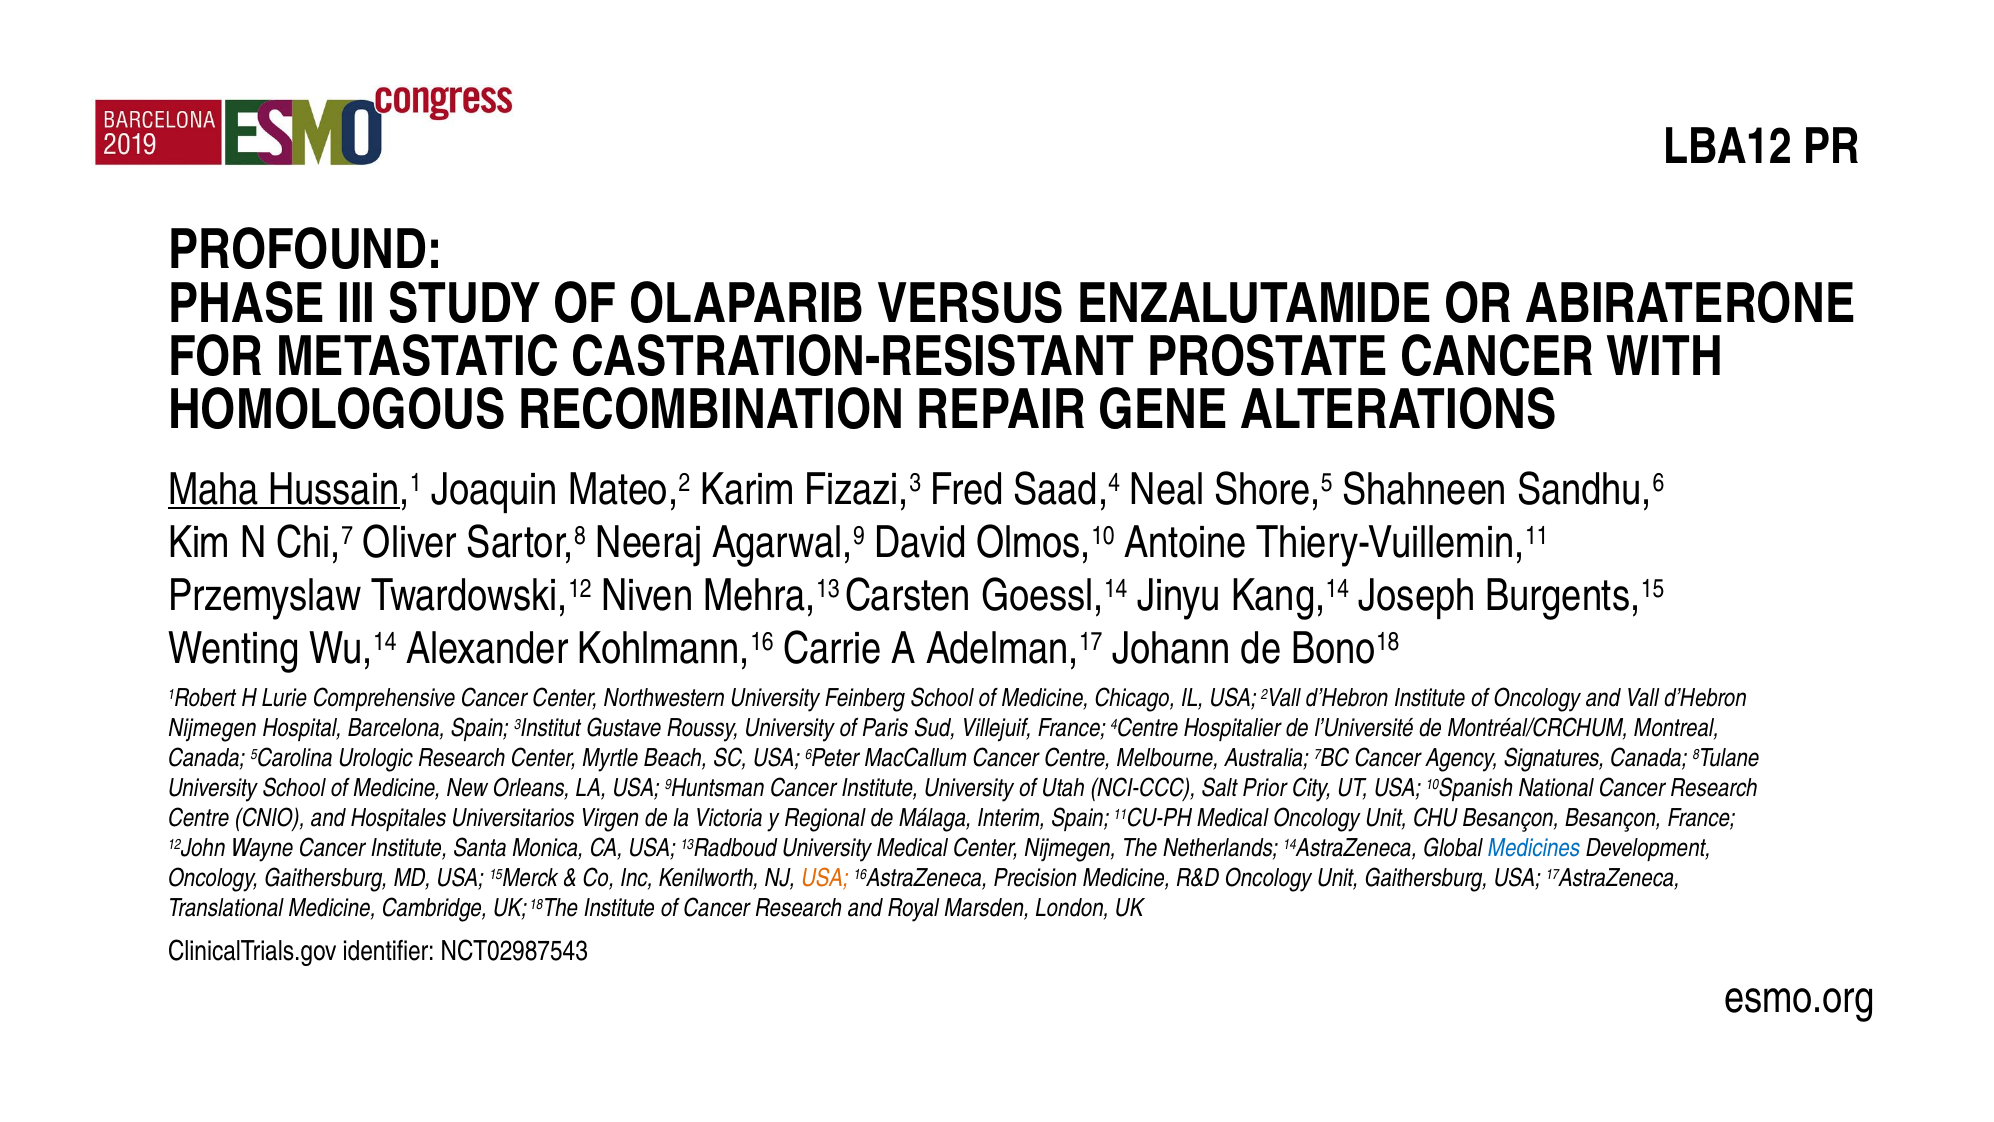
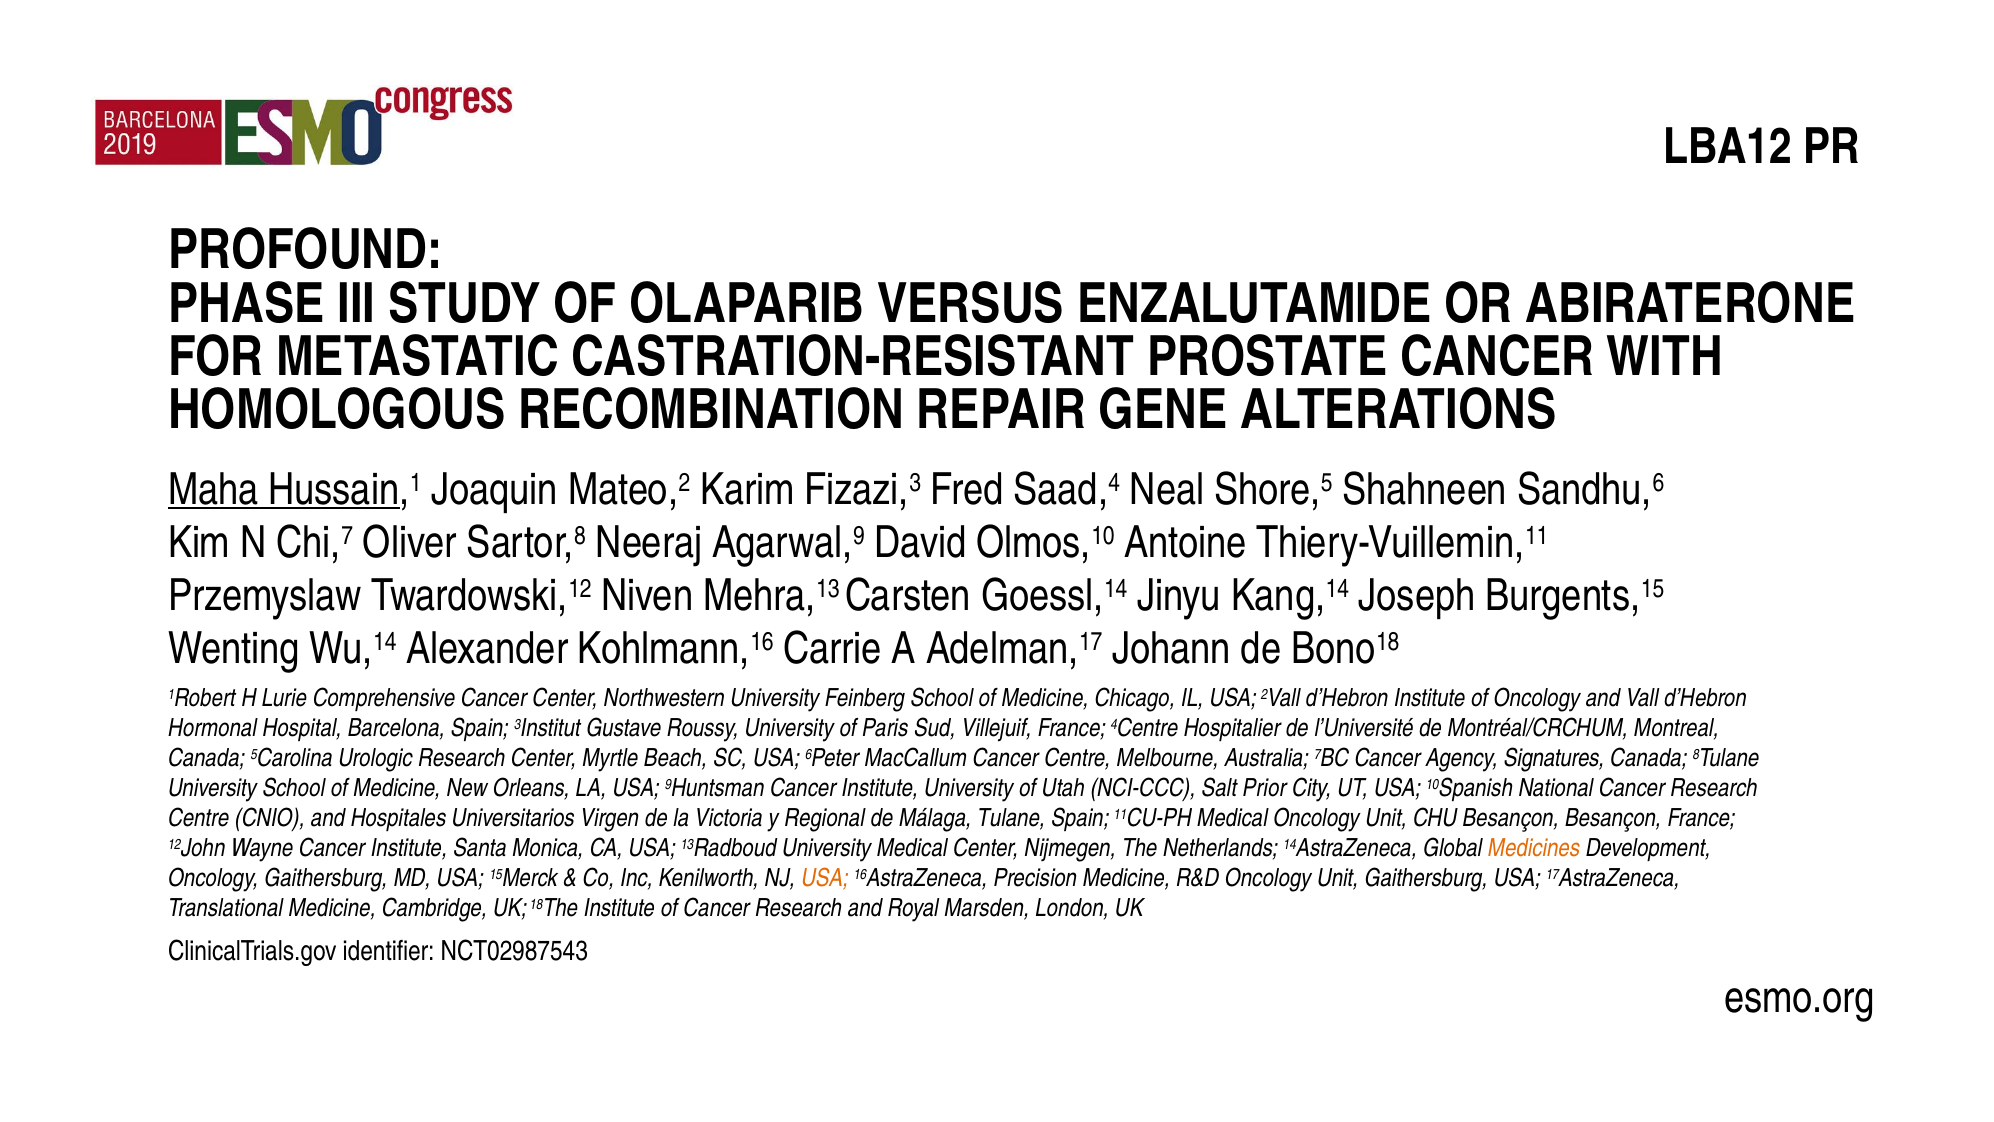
Nijmegen: Nijmegen -> Hormonal (213, 728)
Interim: Interim -> Tulane (1012, 818)
Medicines colour: blue -> orange (1534, 848)
